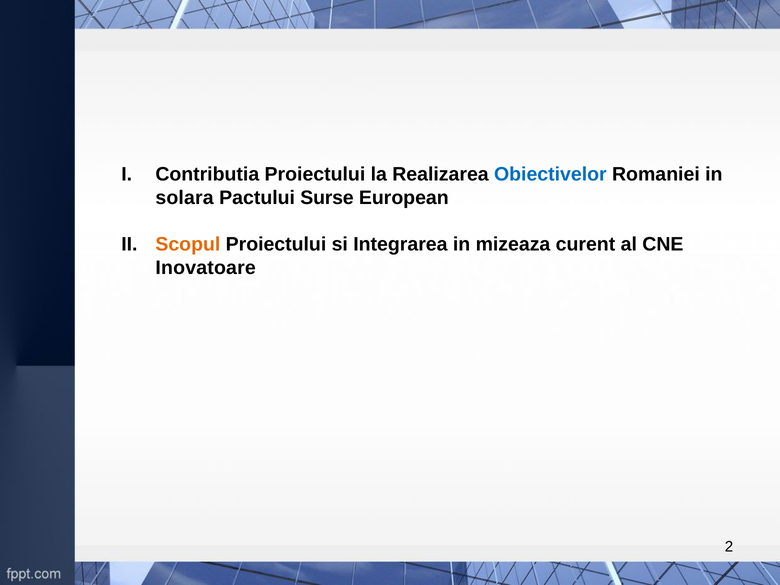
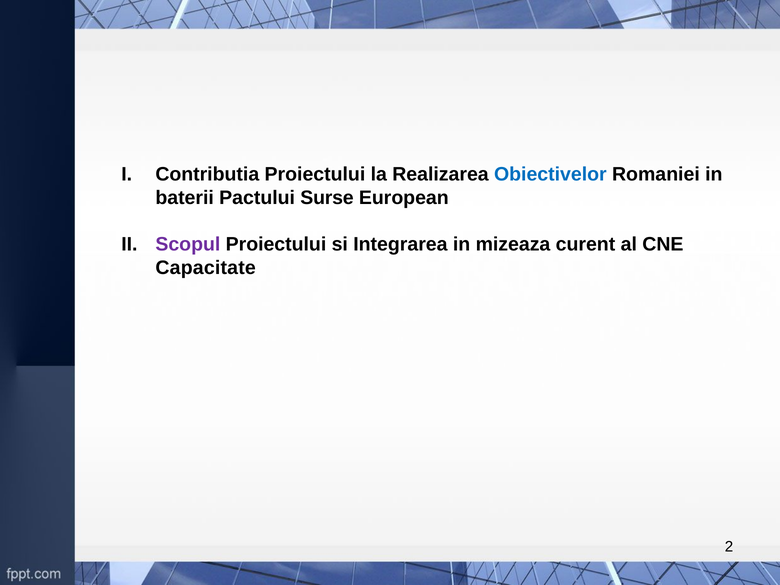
solara: solara -> baterii (185, 198)
Scopul colour: orange -> purple (188, 244)
Inovatoare: Inovatoare -> Capacitate (206, 268)
